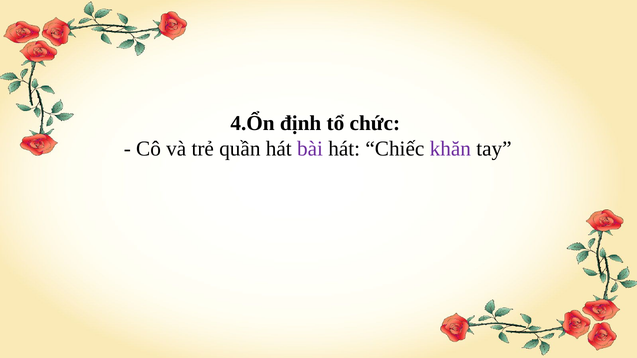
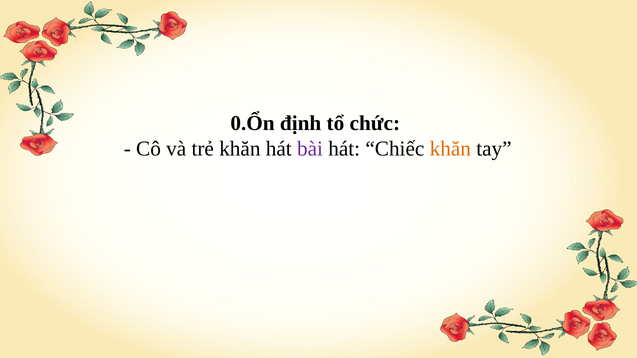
4.Ổn: 4.Ổn -> 0.Ổn (253, 123)
trẻ quần: quần -> khăn (240, 149)
khăn colour: purple -> orange (450, 149)
